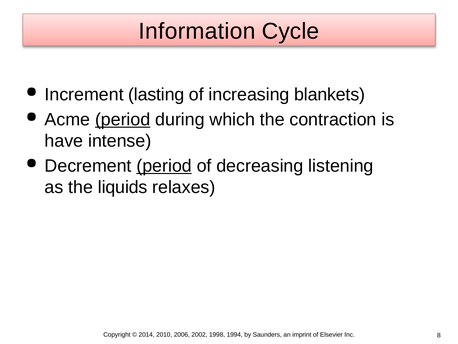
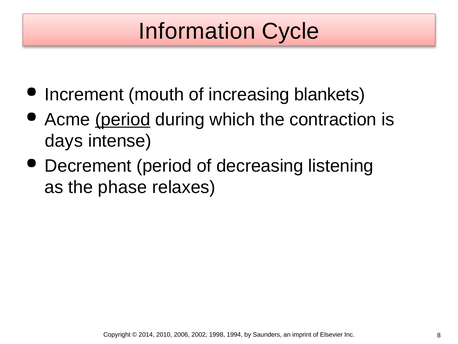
lasting: lasting -> mouth (156, 94)
have: have -> days (64, 141)
period underline: present -> none (164, 166)
liquids: liquids -> phase (123, 187)
